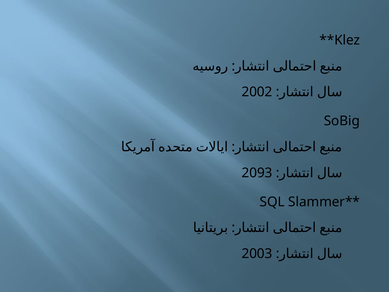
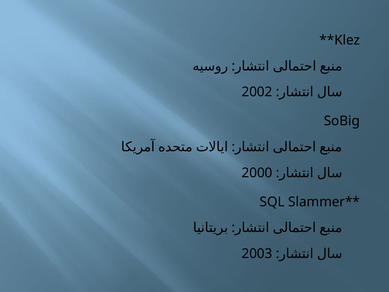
2093: 2093 -> 2000 (257, 173)
